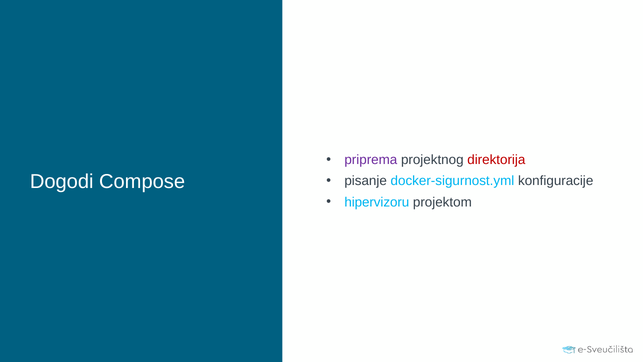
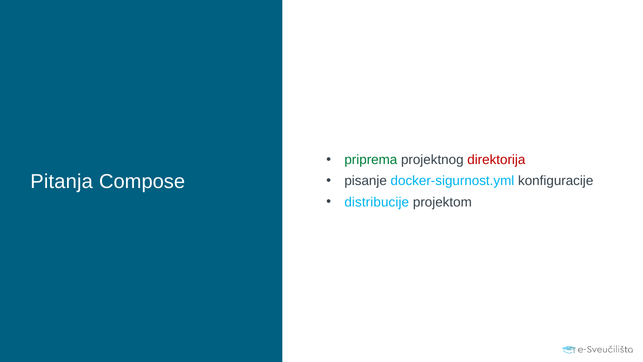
priprema colour: purple -> green (371, 160)
Dogodi: Dogodi -> Pitanja (62, 181)
hipervizoru: hipervizoru -> distribucije (377, 202)
